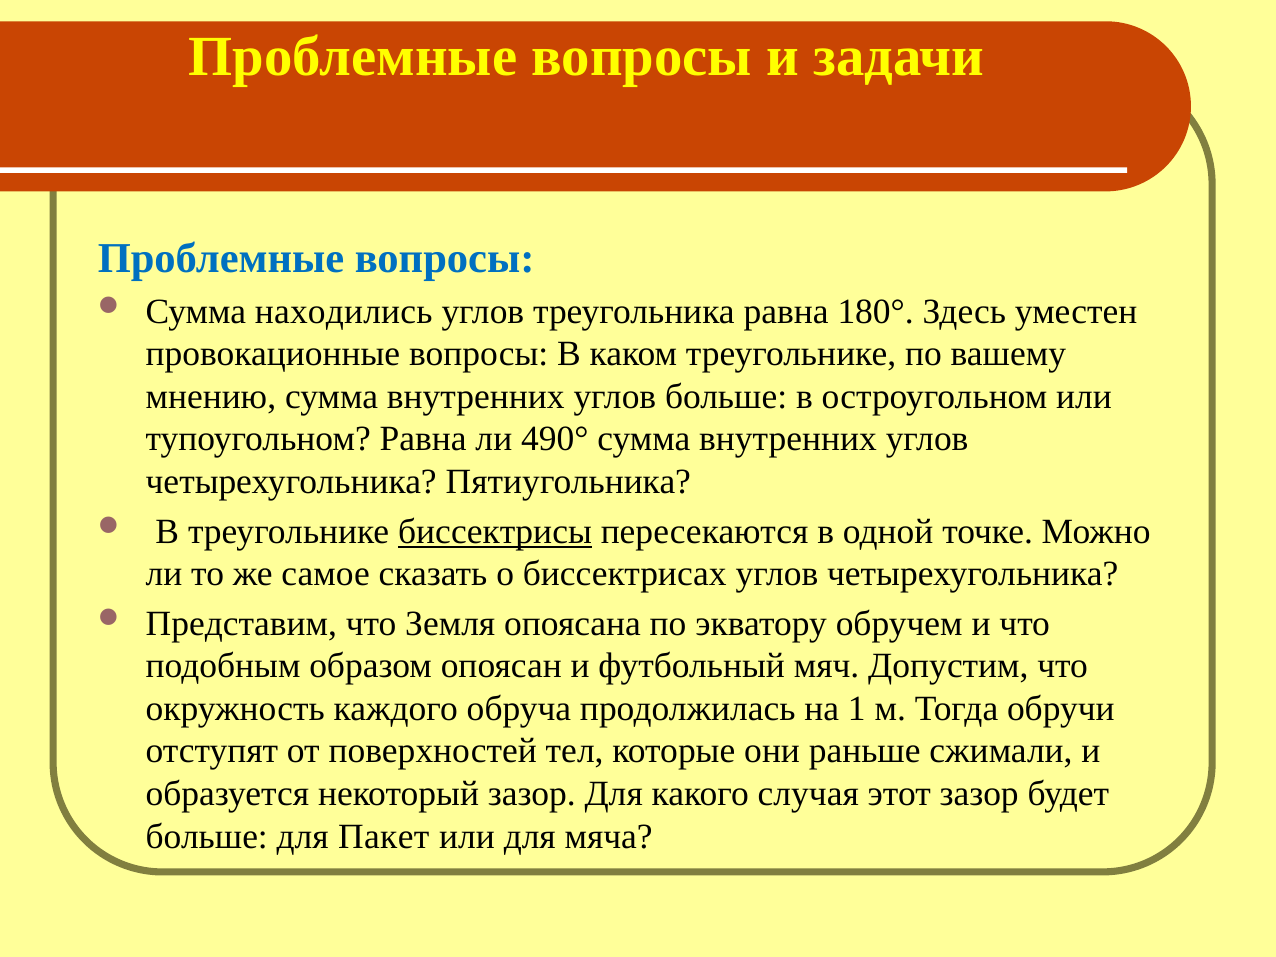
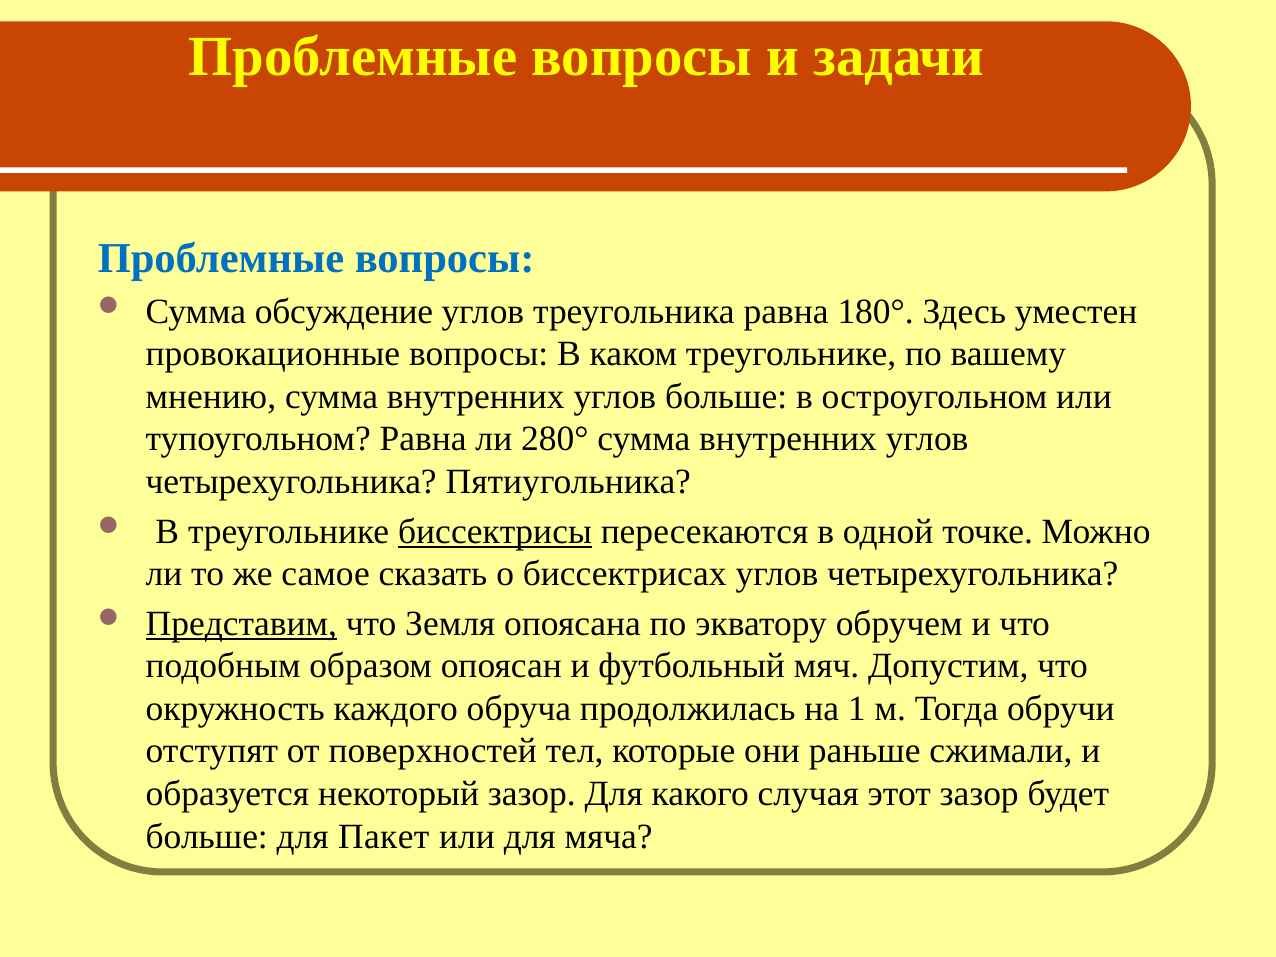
находились: находились -> обсуждение (344, 312)
490°: 490° -> 280° (555, 439)
Представим underline: none -> present (241, 624)
